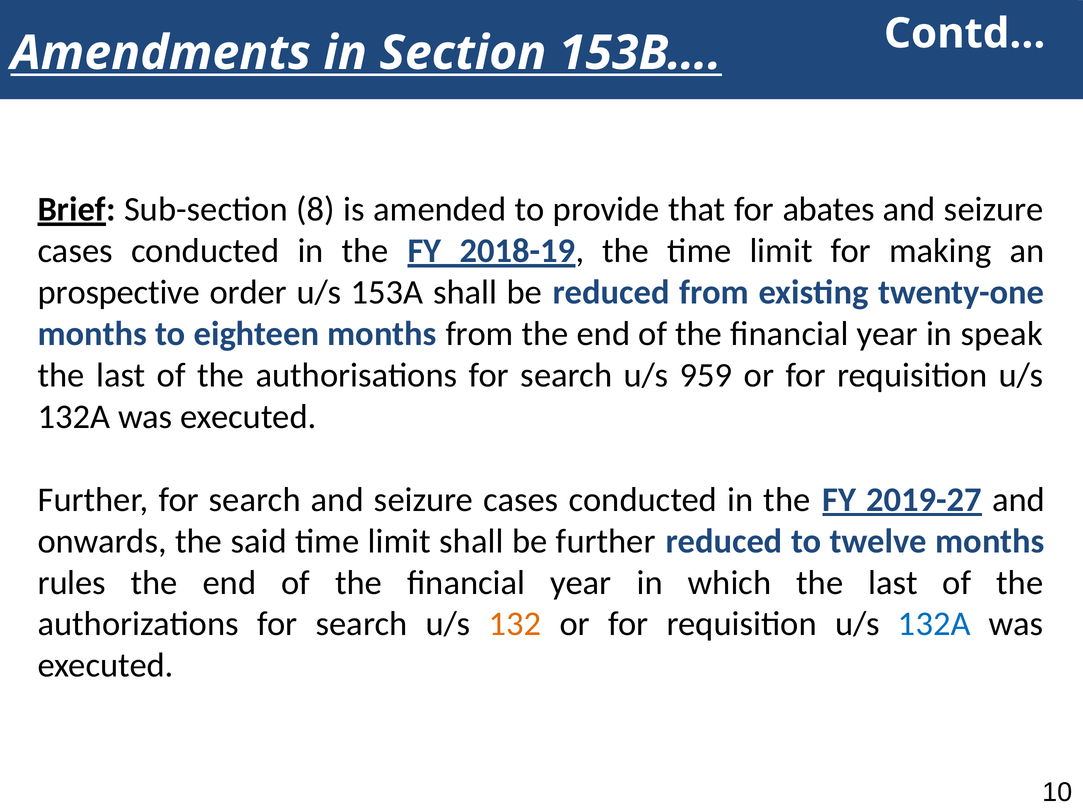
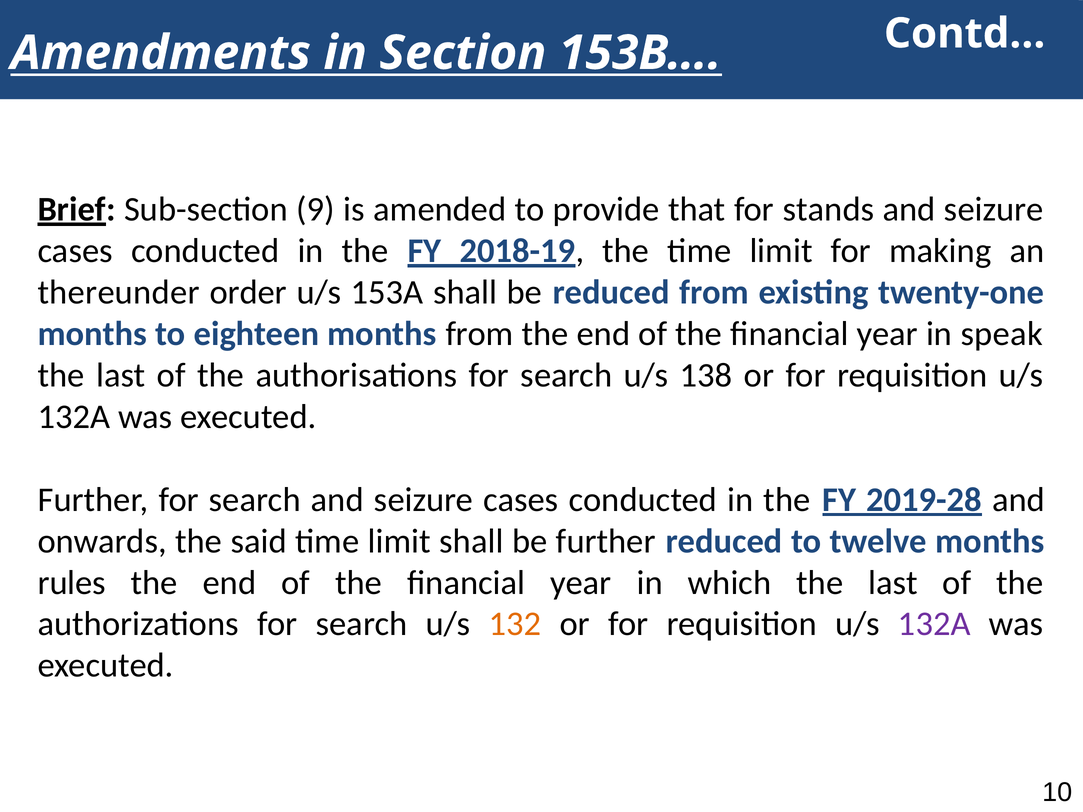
8: 8 -> 9 (316, 209)
abates: abates -> stands (828, 209)
prospective: prospective -> thereunder (119, 292)
959: 959 -> 138 (706, 375)
2019-27: 2019-27 -> 2019-28 (924, 500)
132A colour: blue -> purple (934, 624)
